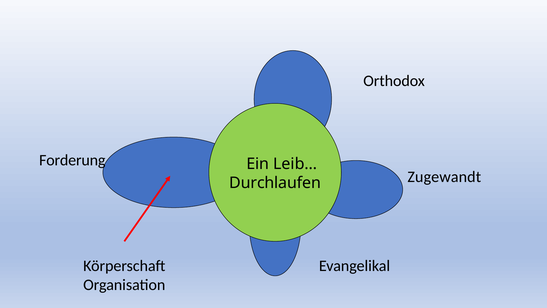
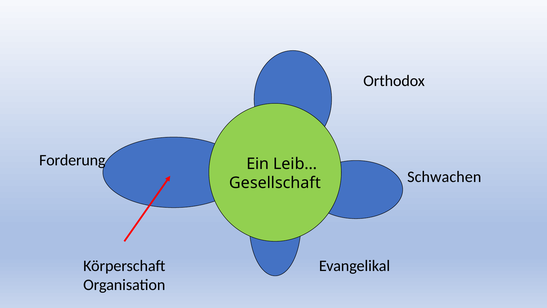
Zugewandt: Zugewandt -> Schwachen (444, 177)
Durchlaufen: Durchlaufen -> Gesellschaft (275, 183)
